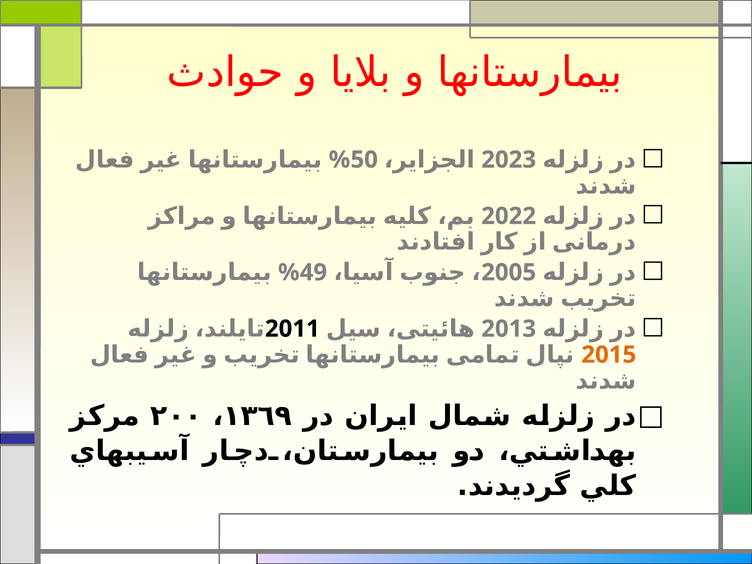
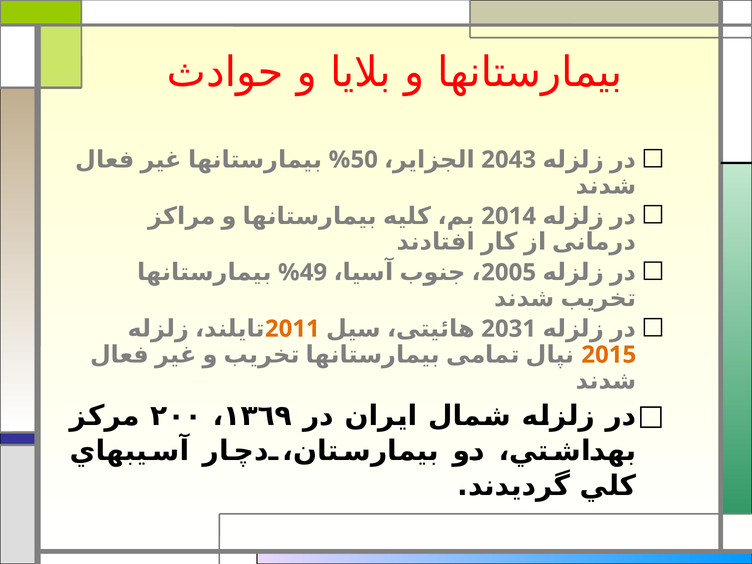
2023: 2023 -> 2043 (509, 160)
2022: 2022 -> 2014 (509, 216)
2011 colour: black -> orange (292, 329)
2013: 2013 -> 2031 (509, 329)
